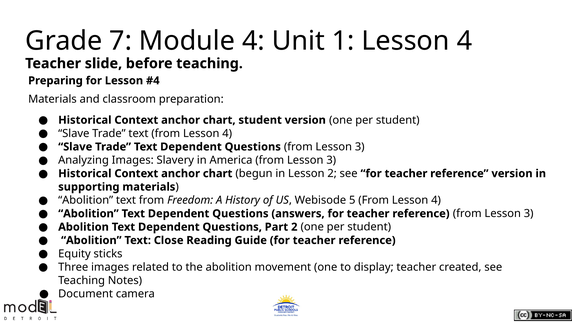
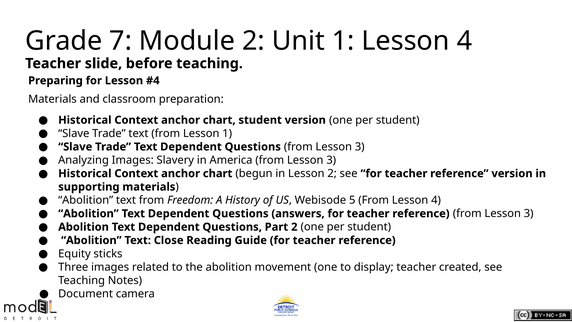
Module 4: 4 -> 2 (253, 41)
text from Lesson 4: 4 -> 1 (227, 133)
